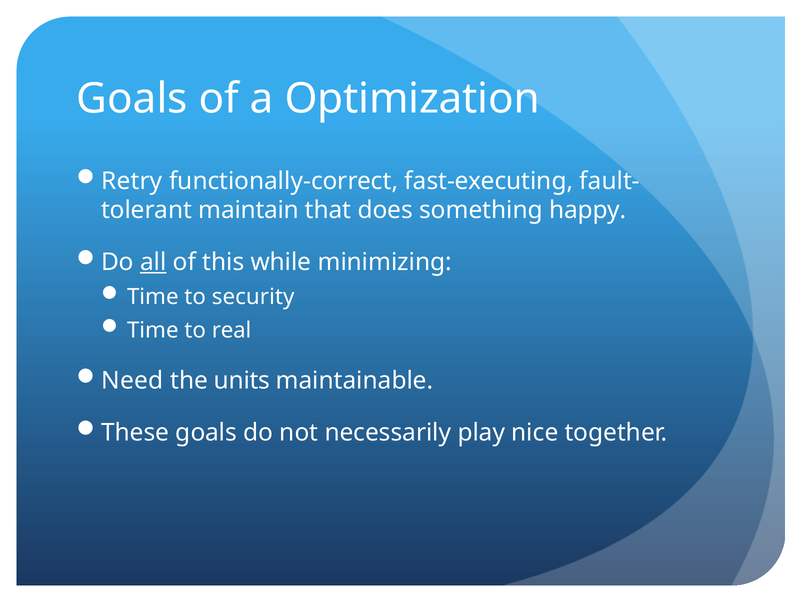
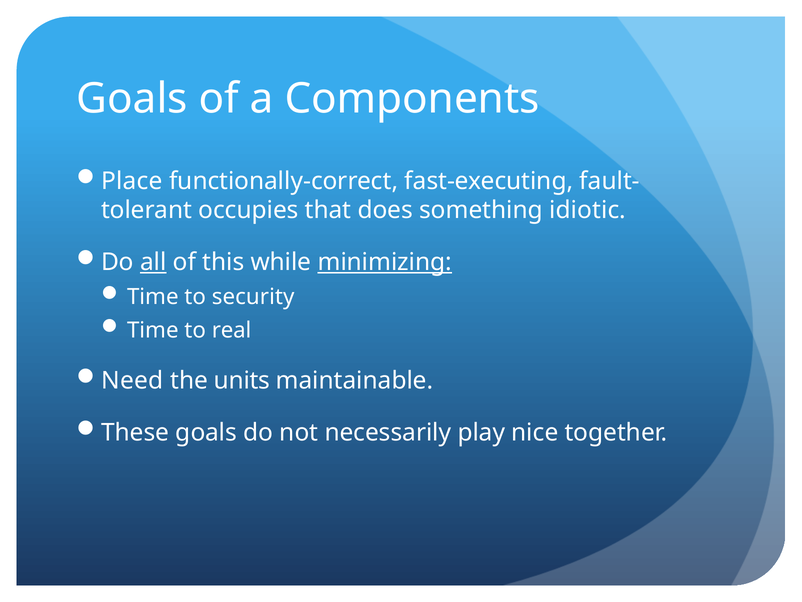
Optimization: Optimization -> Components (412, 99)
Retry: Retry -> Place (132, 181)
maintain: maintain -> occupies (248, 210)
happy: happy -> idiotic (588, 210)
minimizing underline: none -> present (385, 262)
